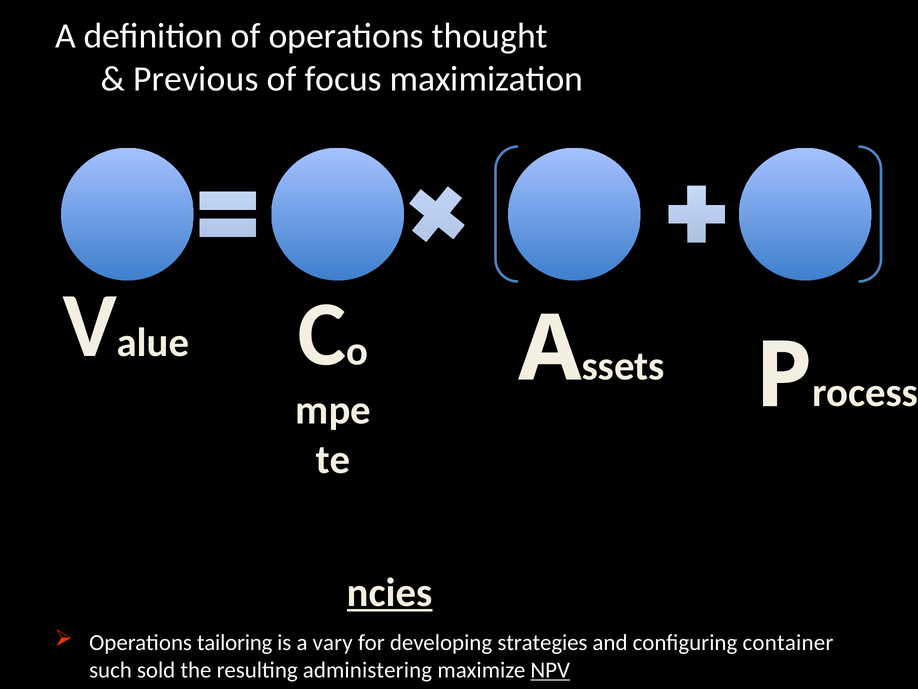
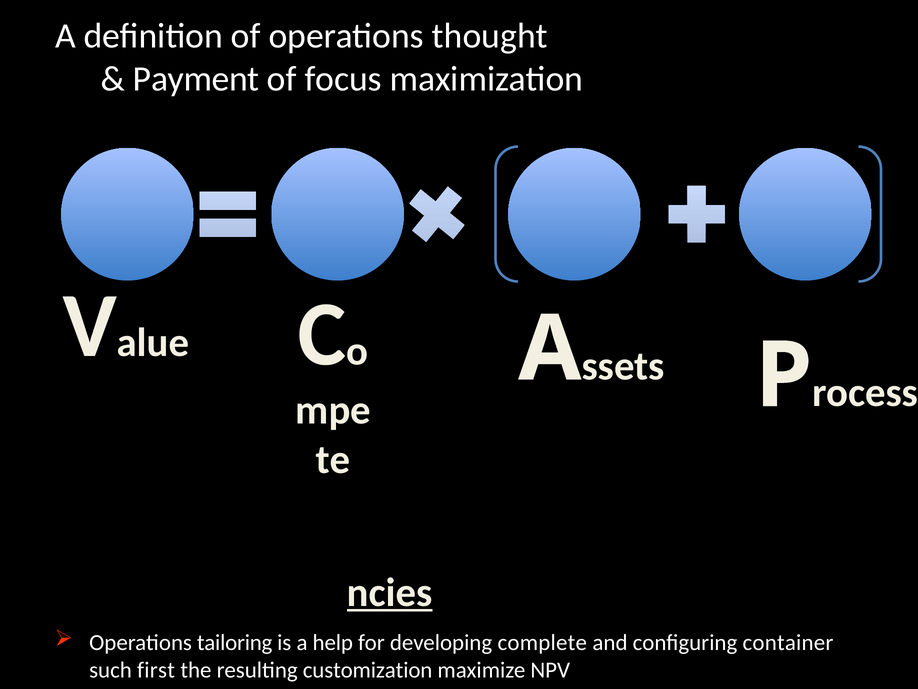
Previous: Previous -> Payment (196, 79)
vary: vary -> help (333, 642)
strategies: strategies -> complete (542, 642)
sold: sold -> first (156, 670)
administering: administering -> customization (368, 670)
NPV underline: present -> none (550, 670)
